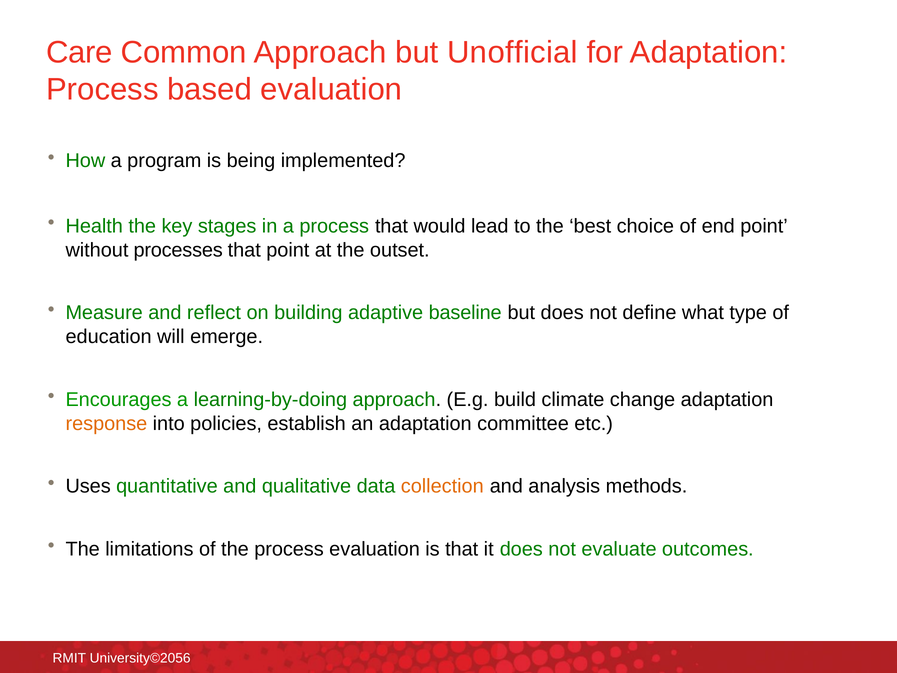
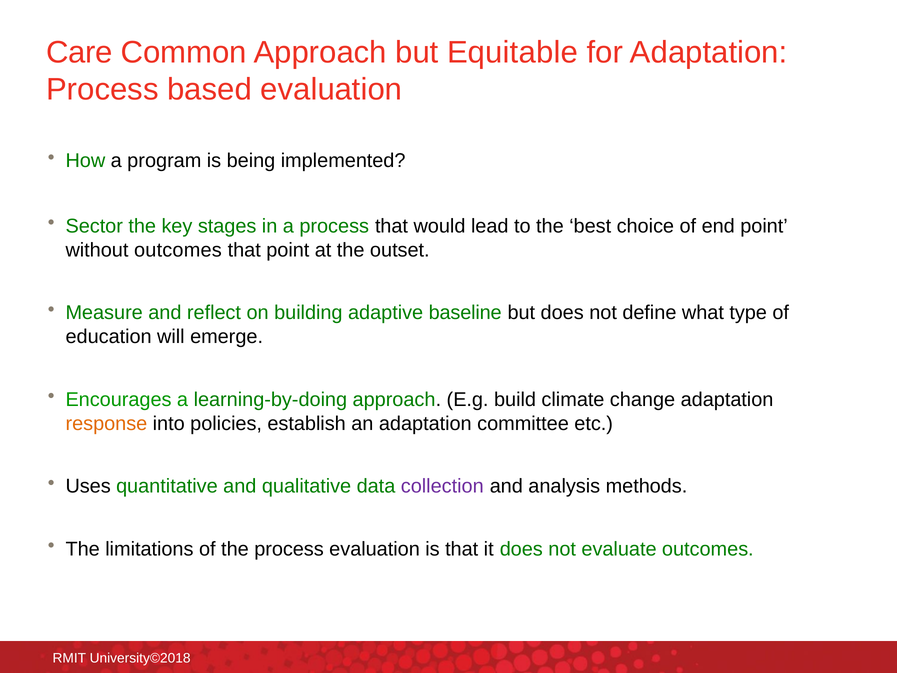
Unofficial: Unofficial -> Equitable (513, 52)
Health: Health -> Sector (94, 226)
without processes: processes -> outcomes (178, 250)
collection colour: orange -> purple (442, 486)
University©2056: University©2056 -> University©2018 (140, 658)
